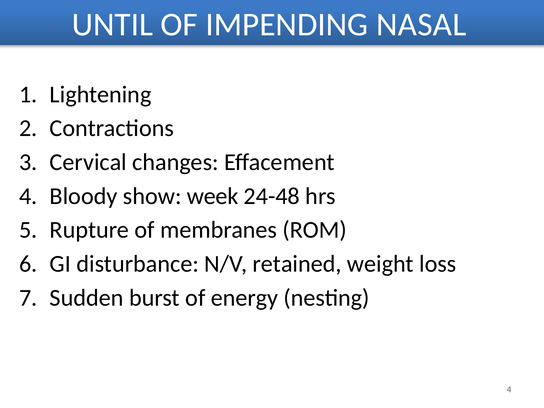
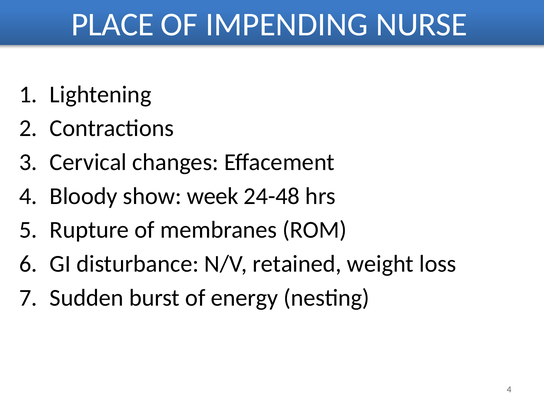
UNTIL: UNTIL -> PLACE (113, 25)
NASAL: NASAL -> NURSE (422, 25)
